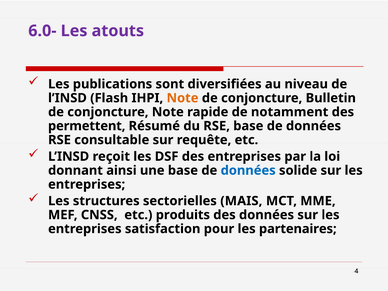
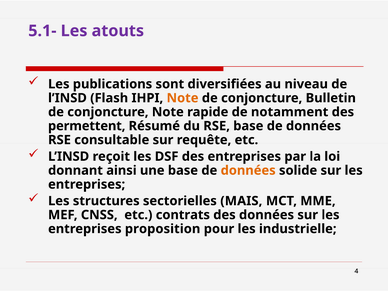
6.0-: 6.0- -> 5.1- (42, 31)
données colour: blue -> orange (248, 170)
produits: produits -> contrats (183, 215)
satisfaction: satisfaction -> proposition (163, 229)
partenaires: partenaires -> industrielle (298, 229)
